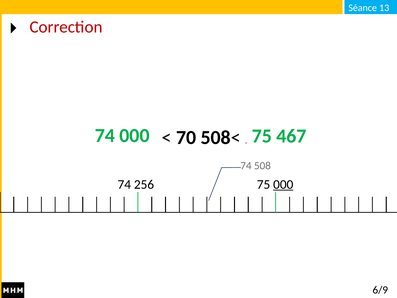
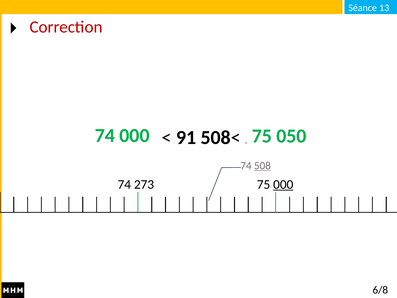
467: 467 -> 050 (291, 136)
70: 70 -> 91 (186, 137)
508 underline: none -> present (262, 166)
256: 256 -> 273 (144, 184)
6/9: 6/9 -> 6/8 (380, 290)
